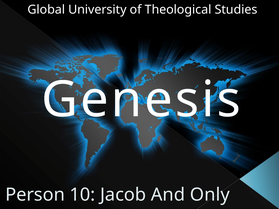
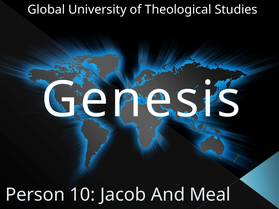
Only: Only -> Meal (210, 195)
